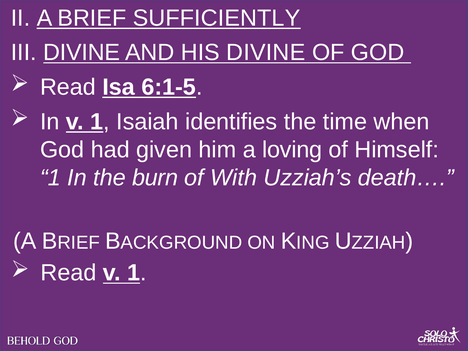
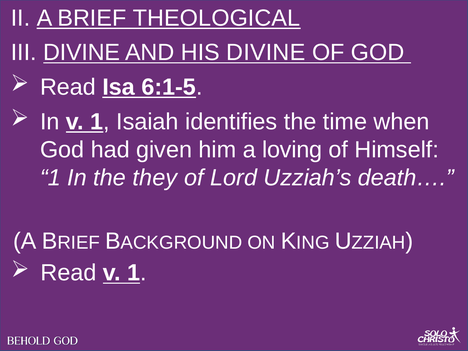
SUFFICIENTLY: SUFFICIENTLY -> THEOLOGICAL (217, 18)
burn: burn -> they (155, 178)
With: With -> Lord (234, 178)
